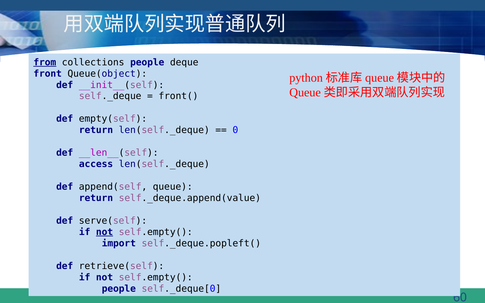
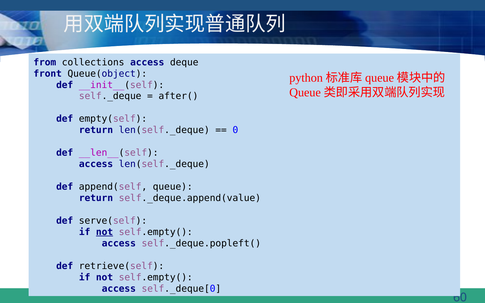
from underline: present -> none (45, 62)
collections people: people -> access (147, 62)
front(: front( -> after( (178, 96)
import: import -> access (119, 243)
people: people -> access (119, 289)
